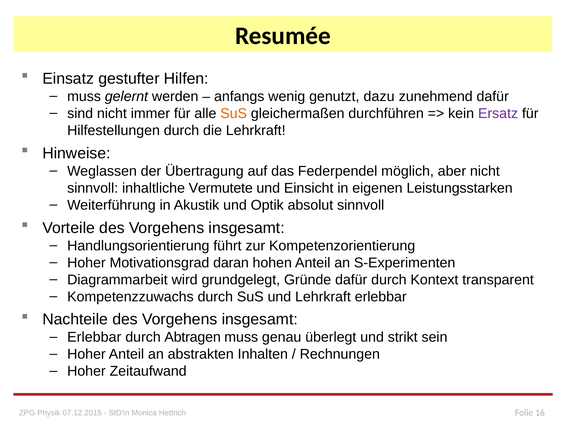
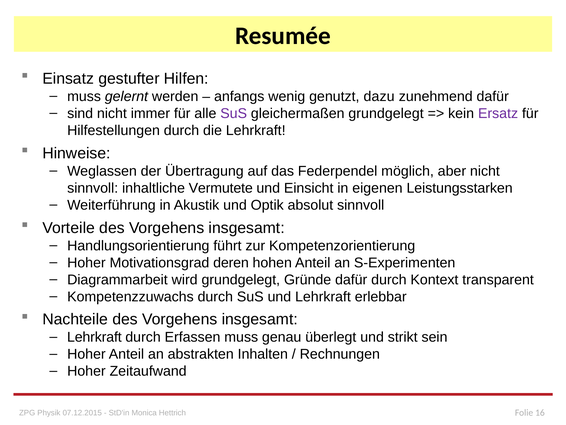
SuS colour: orange -> purple (234, 113)
gleichermaßen durchführen: durchführen -> grundgelegt (386, 113)
daran: daran -> deren (231, 262)
Erlebbar: Erlebbar -> Lehrkraft (94, 337)
Abtragen: Abtragen -> Erfassen (193, 337)
